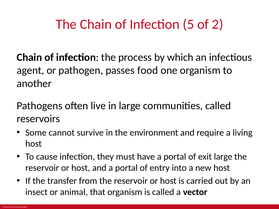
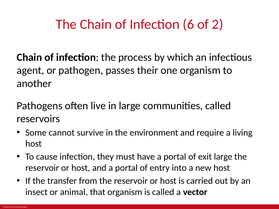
5: 5 -> 6 (188, 24)
food: food -> their (148, 70)
